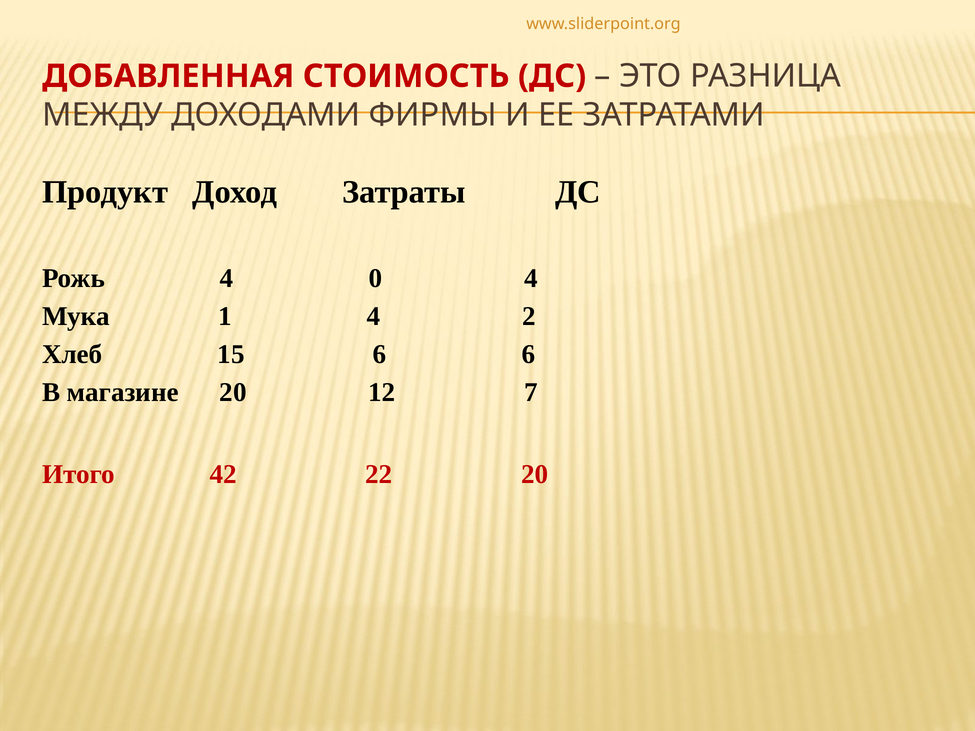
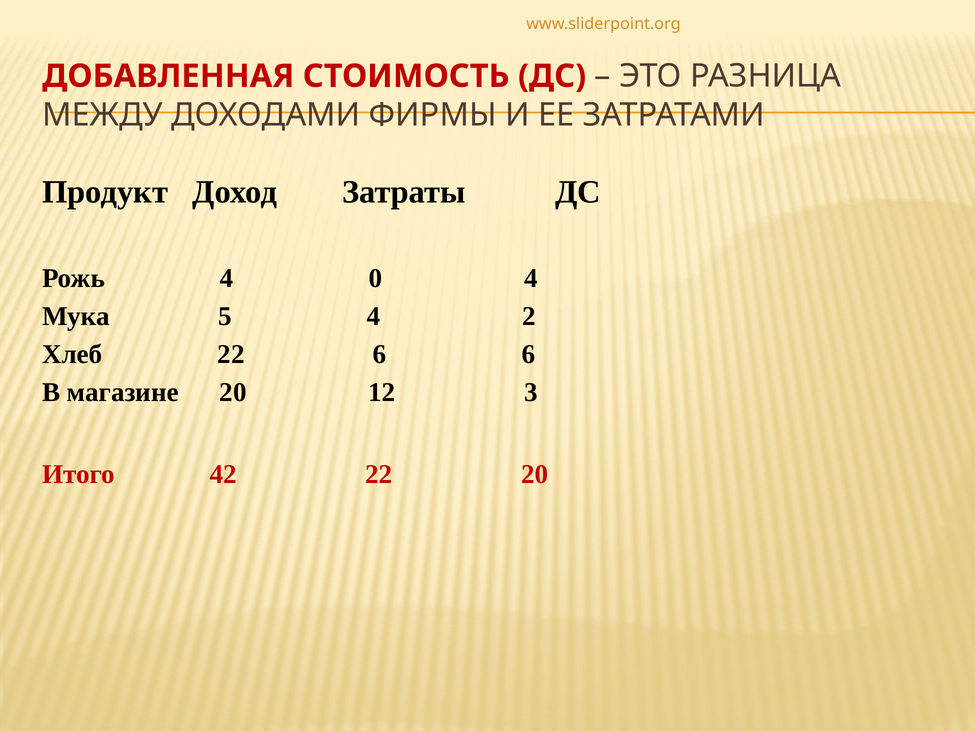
1: 1 -> 5 (225, 316)
Хлеб 15: 15 -> 22 (231, 354)
7: 7 -> 3 (531, 392)
